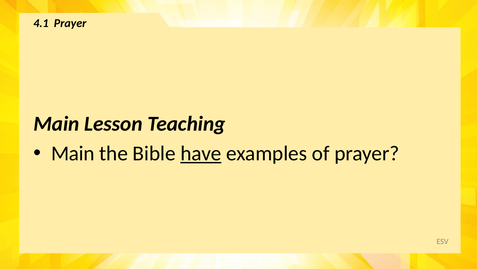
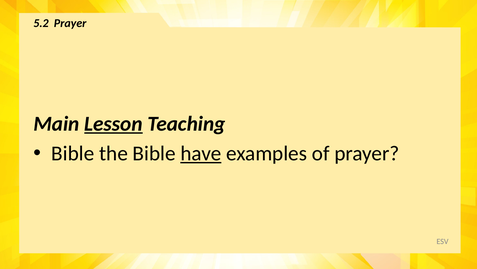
4.1: 4.1 -> 5.2 (41, 23)
Lesson underline: none -> present (113, 124)
Main: Main -> Bible (73, 154)
